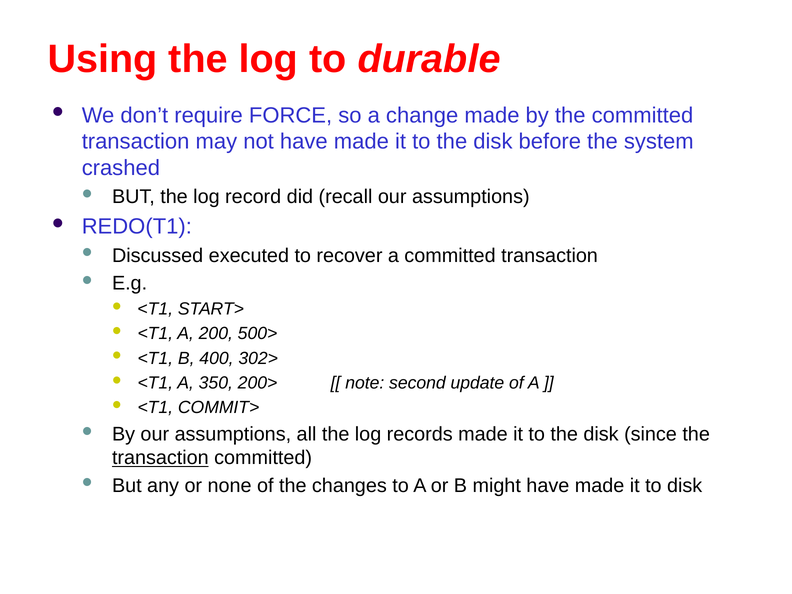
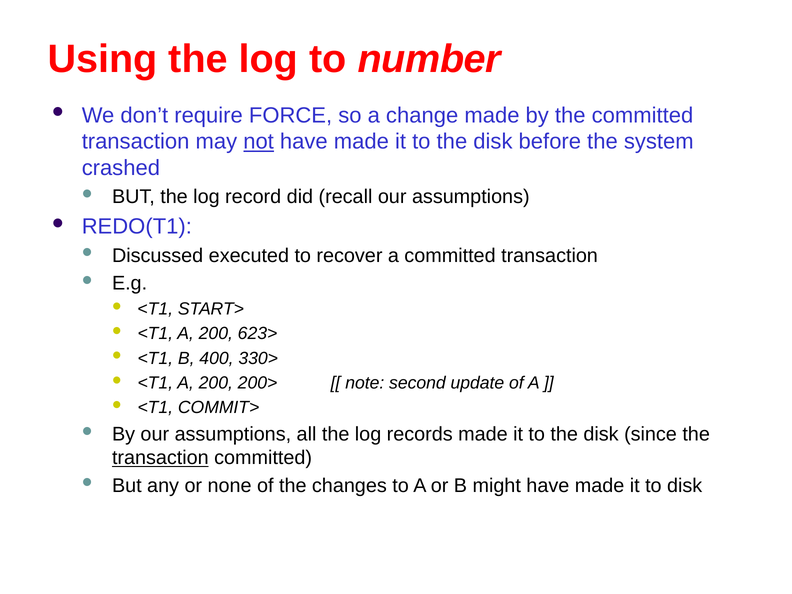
durable: durable -> number (429, 59)
not underline: none -> present (259, 142)
500>: 500> -> 623> (258, 334)
302>: 302> -> 330> (258, 358)
350: 350 -> 200 (216, 383)
